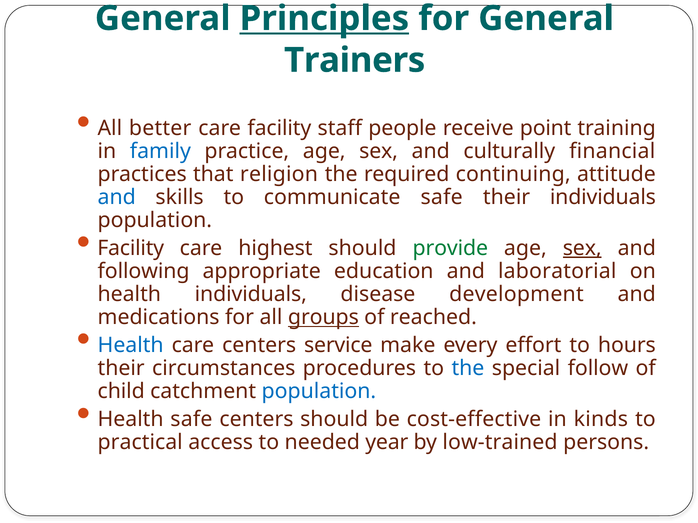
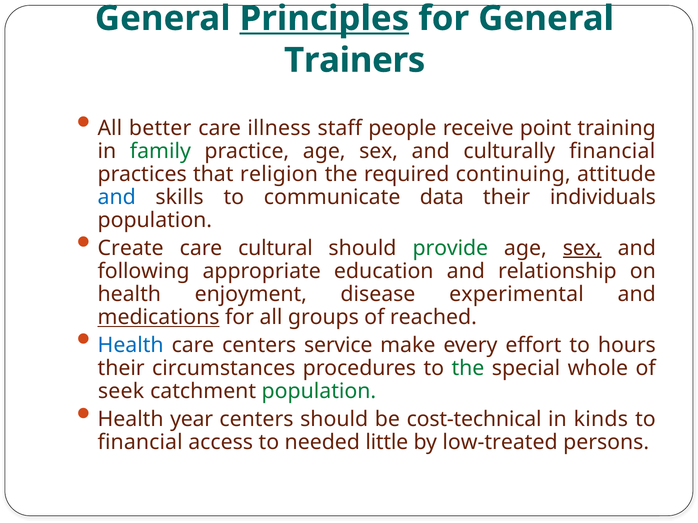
care facility: facility -> illness (279, 128)
family colour: blue -> green (160, 151)
communicate safe: safe -> data (442, 197)
Facility: Facility -> Create (131, 248)
highest: highest -> cultural (275, 248)
laboratorial: laboratorial -> relationship (557, 271)
health individuals: individuals -> enjoyment (251, 295)
development: development -> experimental (516, 295)
medications underline: none -> present (159, 318)
groups underline: present -> none (323, 318)
the colour: blue -> green (468, 369)
follow: follow -> whole (598, 369)
child: child -> seek (121, 392)
population colour: blue -> green (319, 392)
Health safe: safe -> year (192, 420)
cost-effective: cost-effective -> cost-technical (474, 420)
practical: practical -> financial (140, 443)
year: year -> little (387, 443)
low-trained: low-trained -> low-treated (500, 443)
